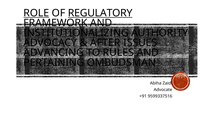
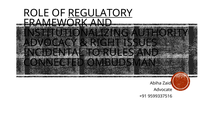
ROLE underline: present -> none (36, 13)
AFTER: AFTER -> RIGHT (105, 43)
ADVANCING: ADVANCING -> INCIDENTAL (54, 53)
PERTAINING: PERTAINING -> CONNECTED (54, 63)
